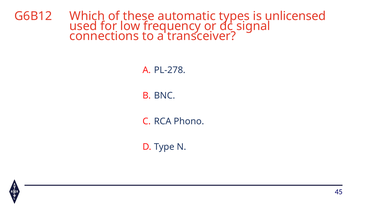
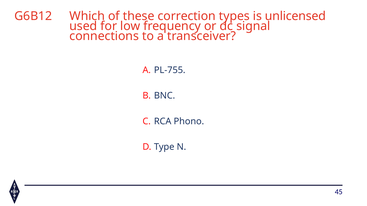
automatic: automatic -> correction (187, 16)
PL-278: PL-278 -> PL-755 (170, 70)
